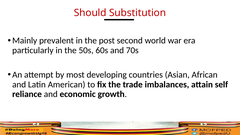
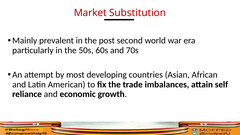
Should: Should -> Market (90, 13)
